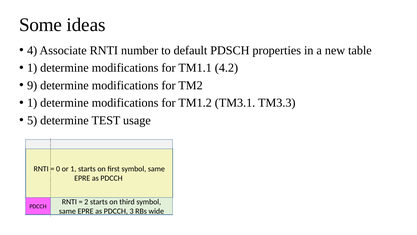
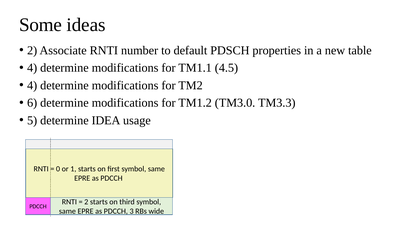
4: 4 -> 2 (32, 50)
1: 1 -> 4 (32, 68)
4.2: 4.2 -> 4.5 (226, 68)
9: 9 -> 4 (32, 85)
1: 1 -> 6 (32, 103)
TM3.1: TM3.1 -> TM3.0 (235, 103)
TEST: TEST -> IDEA (106, 120)
